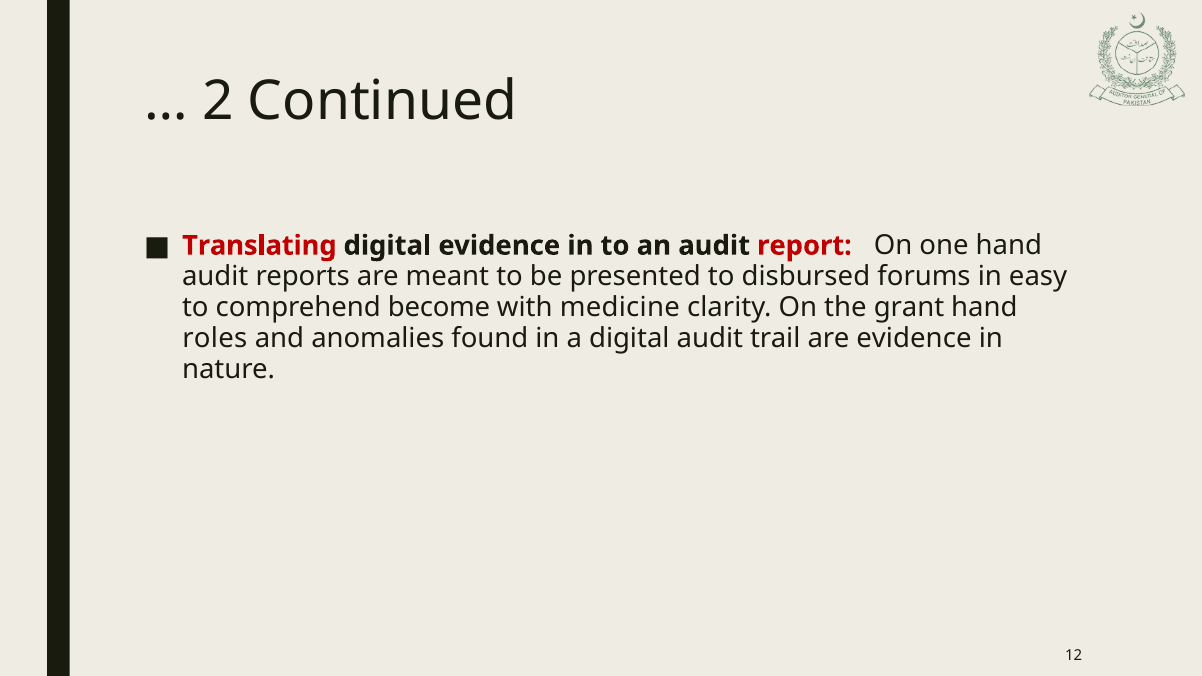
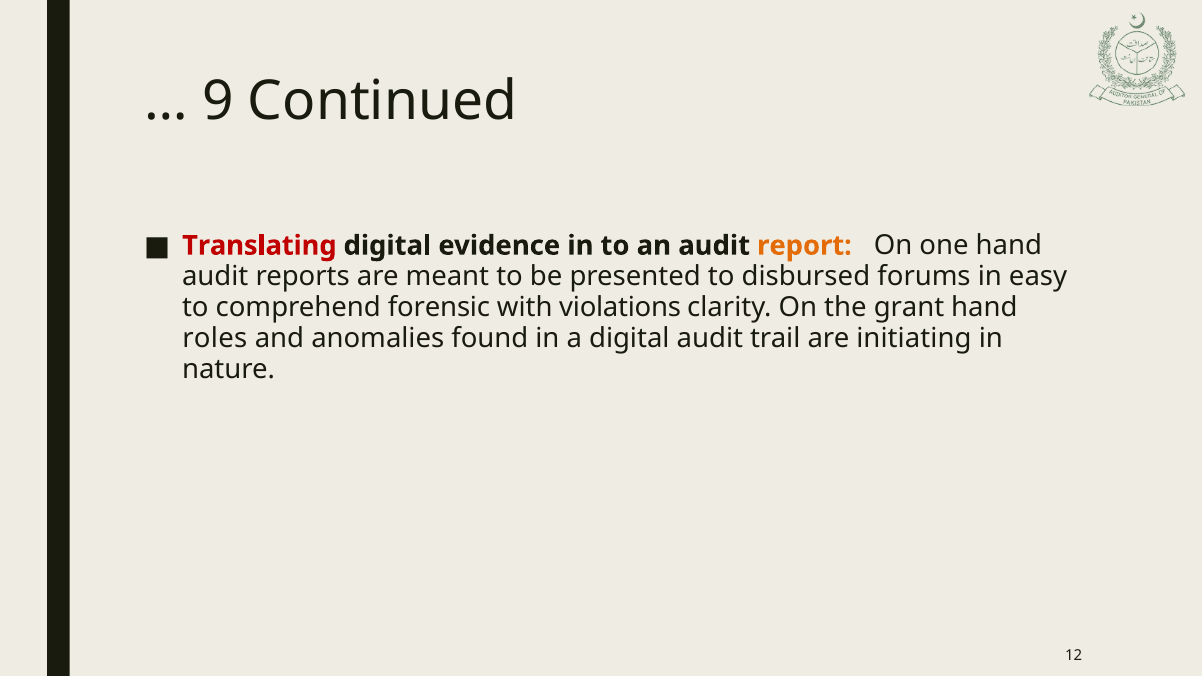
2: 2 -> 9 (218, 101)
report colour: red -> orange (804, 246)
become: become -> forensic (439, 308)
medicine: medicine -> violations (620, 308)
are evidence: evidence -> initiating (914, 339)
